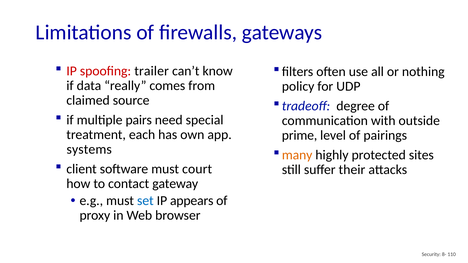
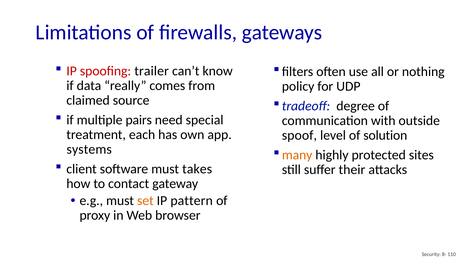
prime: prime -> spoof (299, 136)
pairings: pairings -> solution (385, 136)
court: court -> takes (197, 169)
set colour: blue -> orange (145, 201)
appears: appears -> pattern (192, 201)
